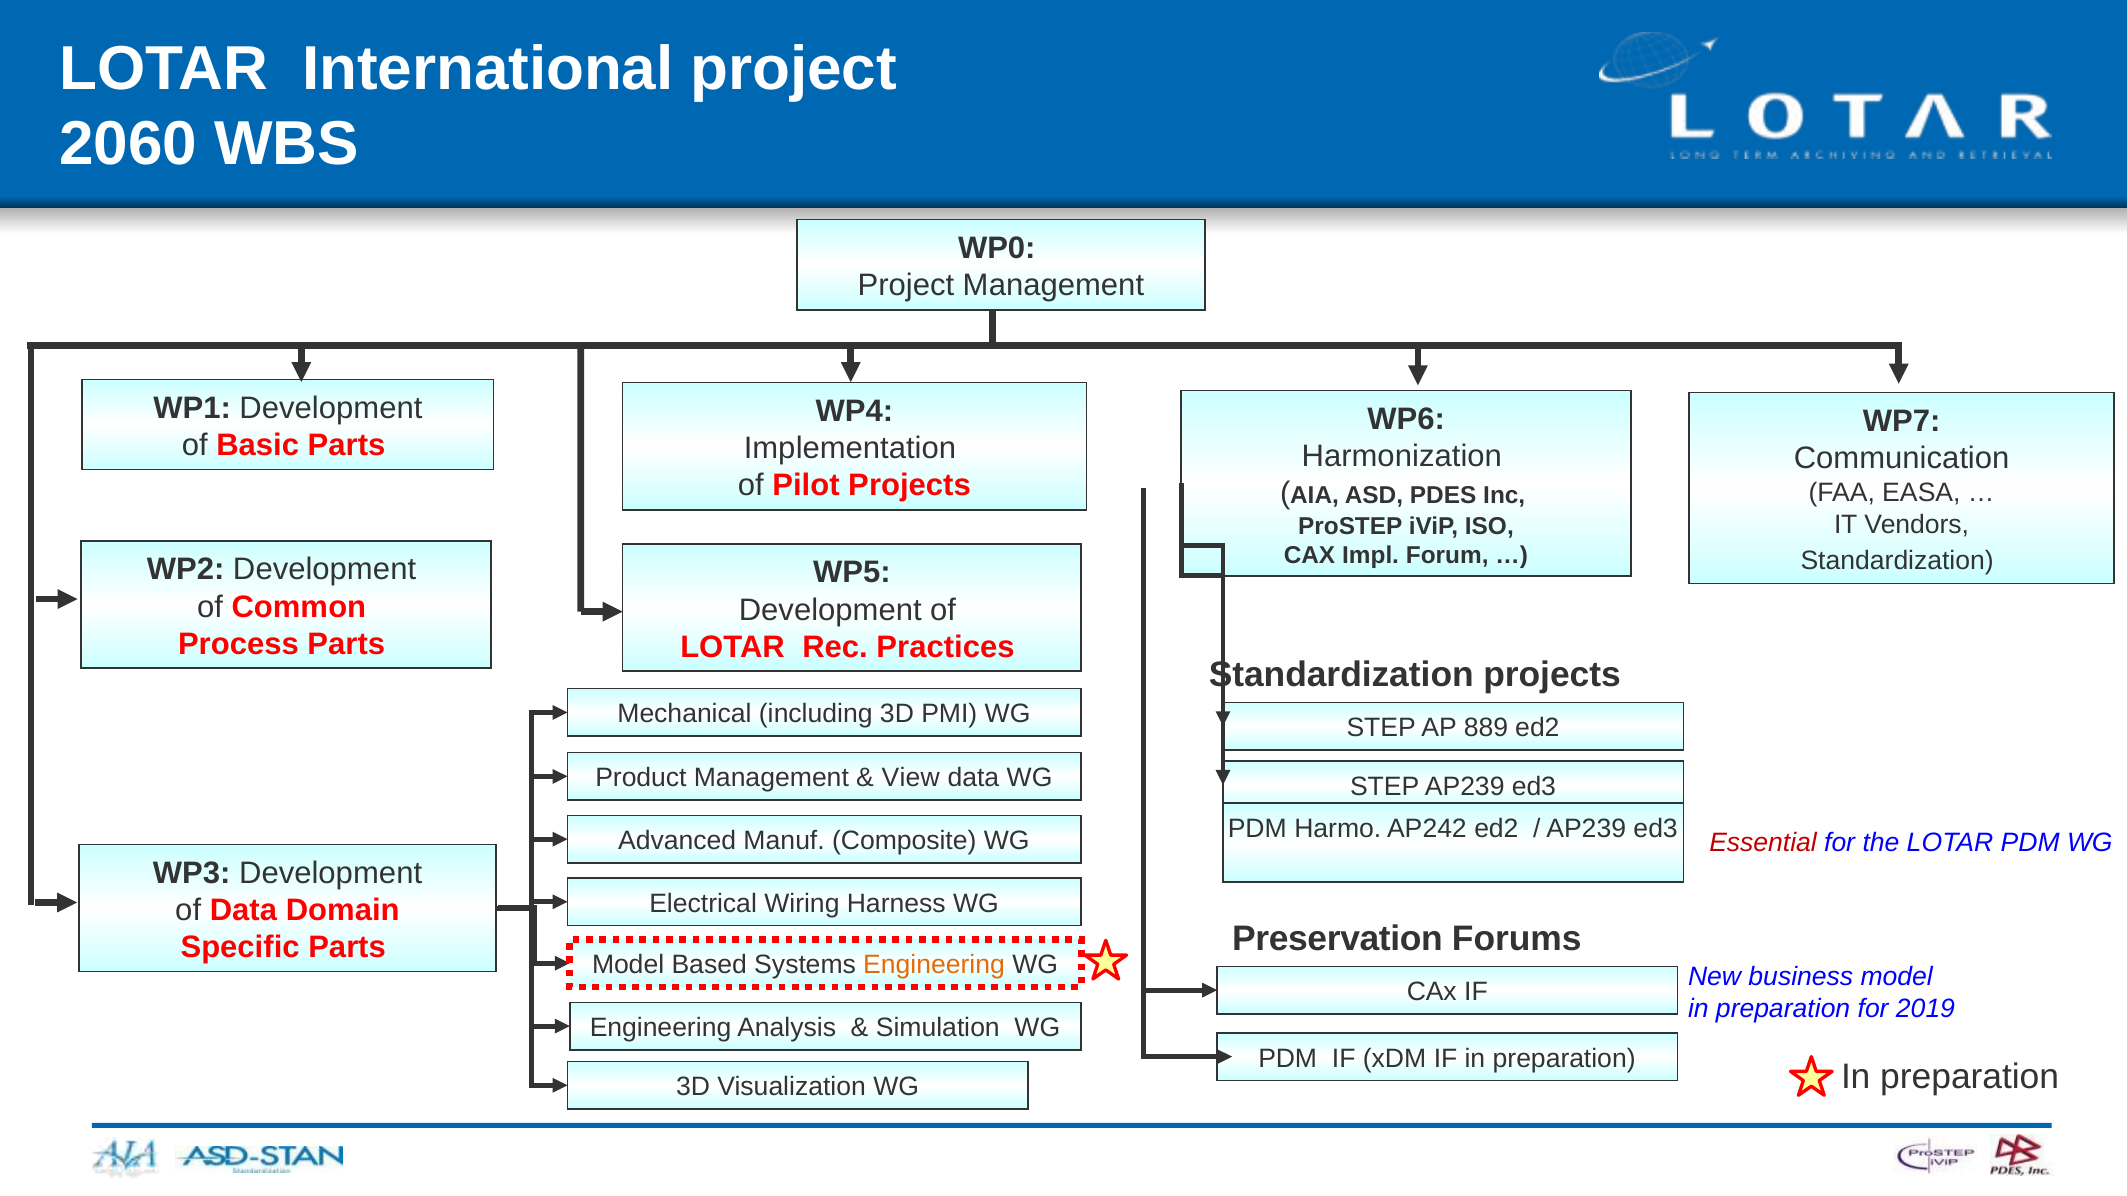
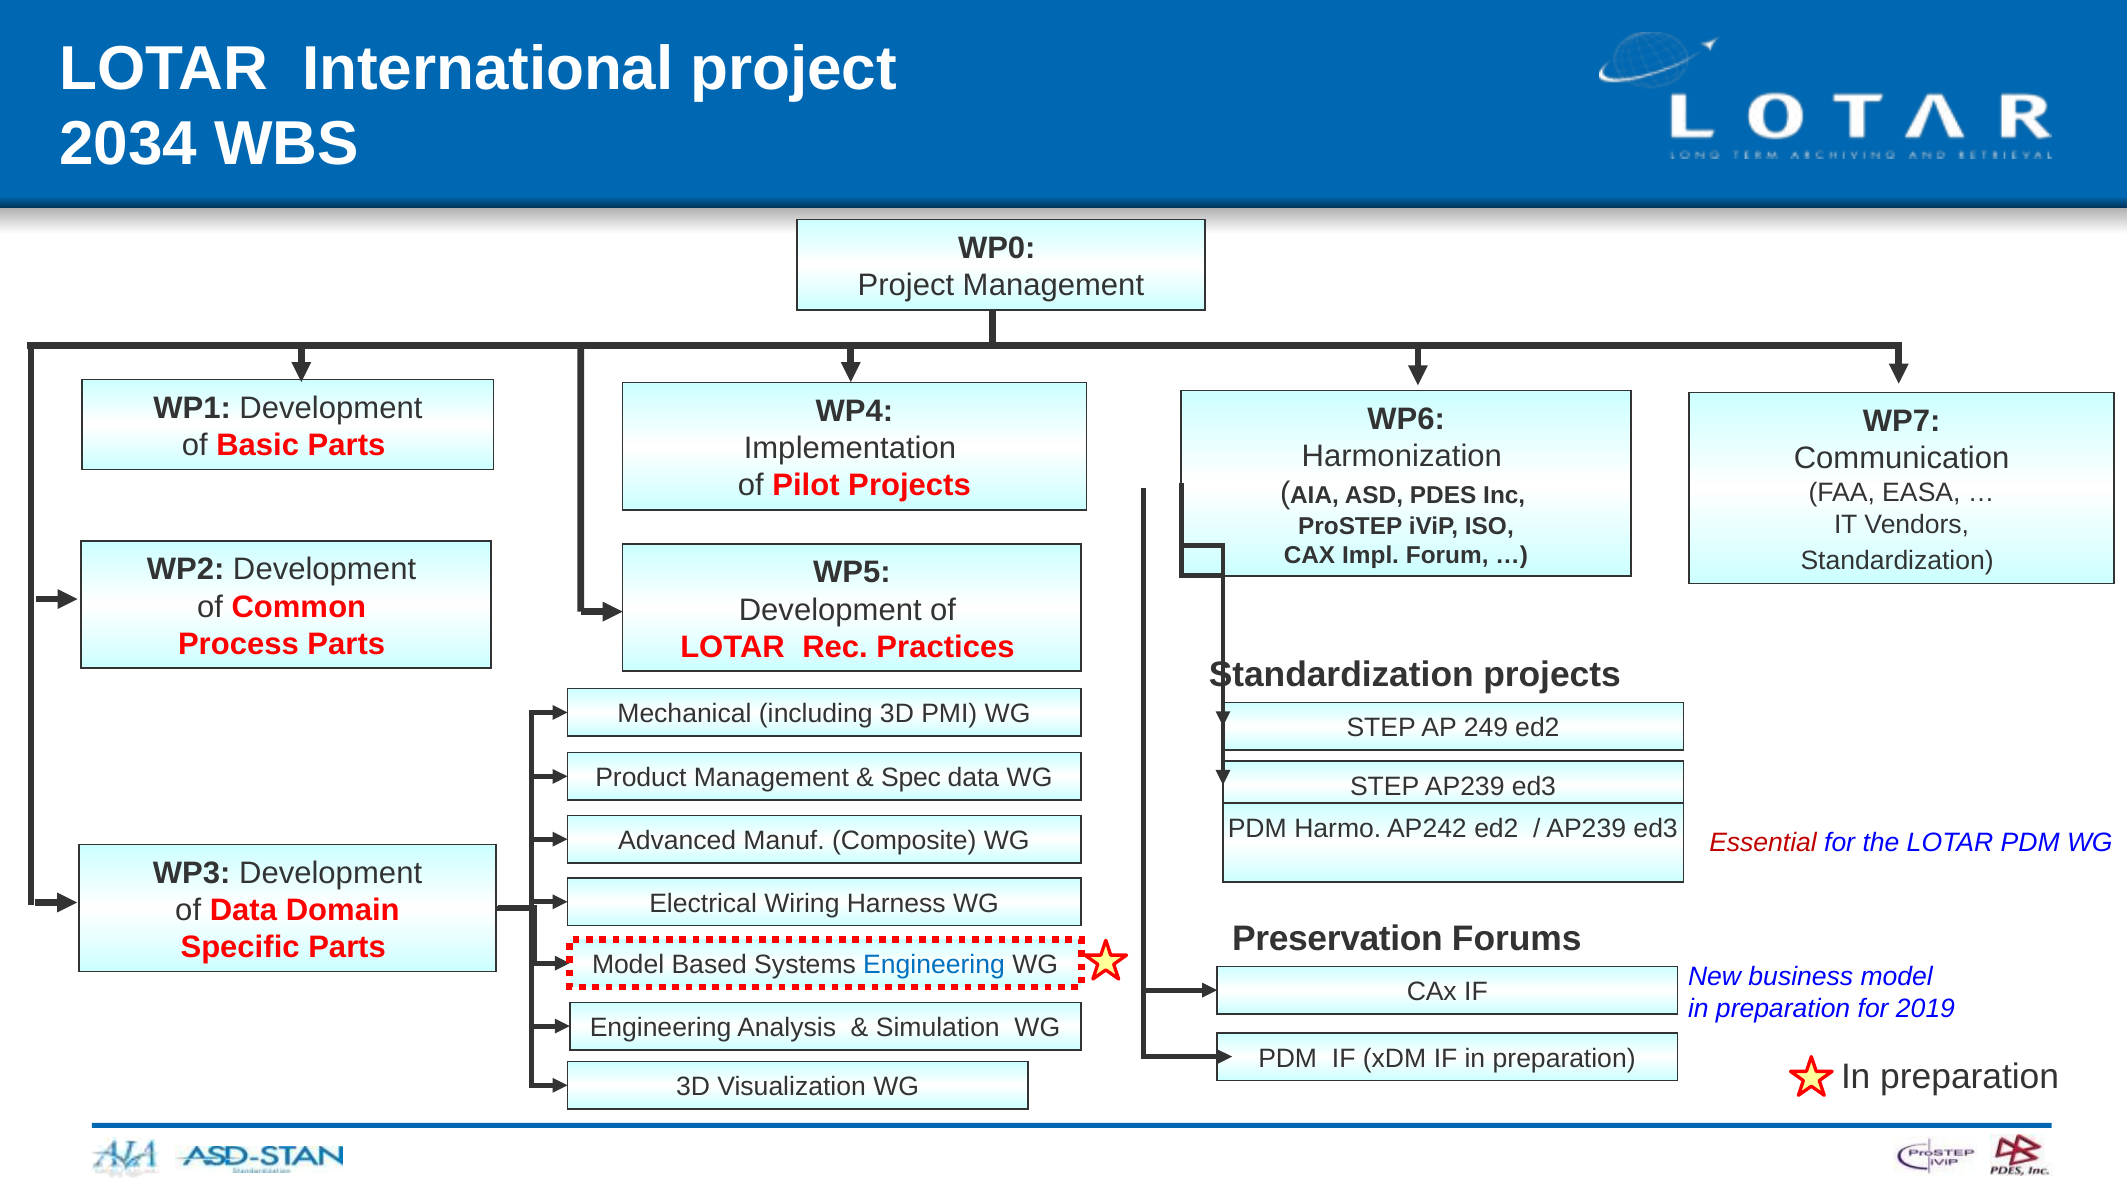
2060: 2060 -> 2034 (128, 144)
889: 889 -> 249 (1486, 728)
View: View -> Spec (911, 778)
Engineering colour: orange -> blue (934, 965)
